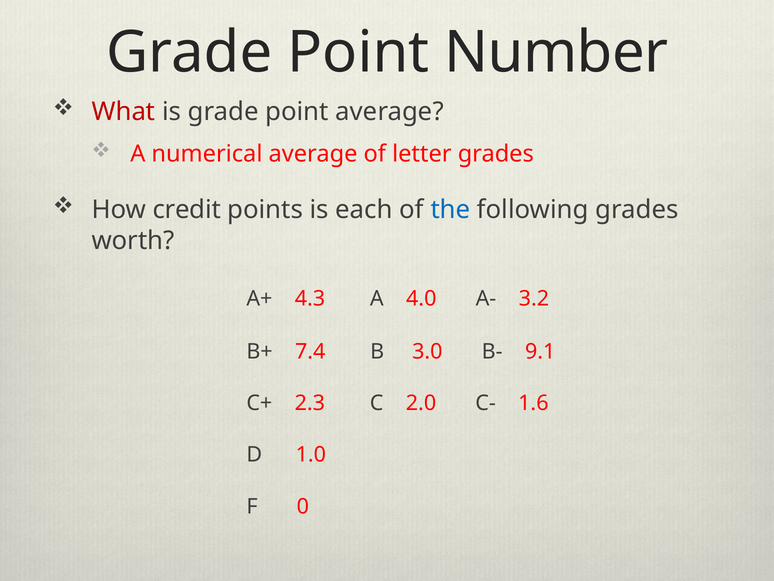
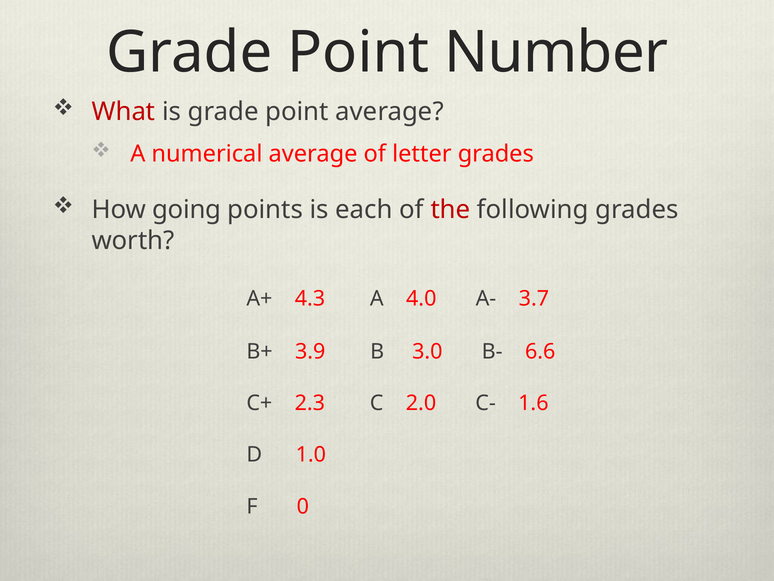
credit: credit -> going (187, 209)
the colour: blue -> red (450, 209)
3.2: 3.2 -> 3.7 (534, 299)
7.4: 7.4 -> 3.9 (310, 351)
9.1: 9.1 -> 6.6 (540, 351)
